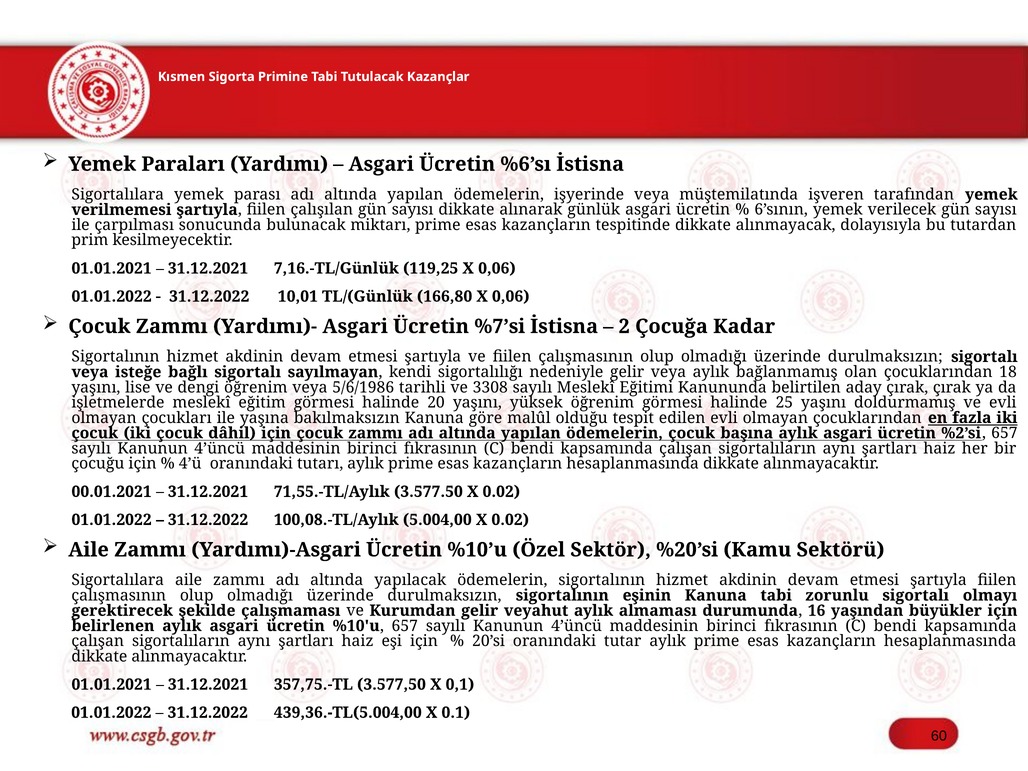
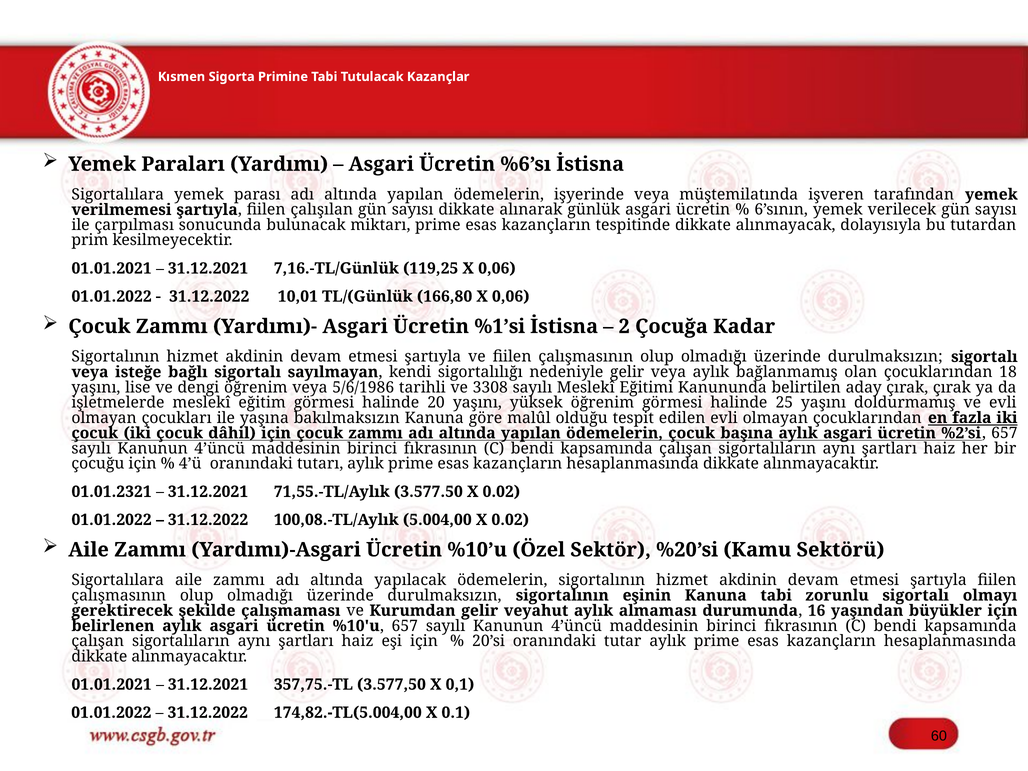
%7’si: %7’si -> %1’si (500, 326)
00.01.2021: 00.01.2021 -> 01.01.2321 (112, 492)
439,36.-TL(5.004,00: 439,36.-TL(5.004,00 -> 174,82.-TL(5.004,00 (348, 713)
